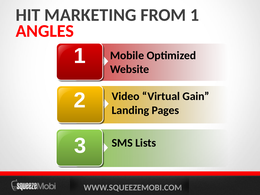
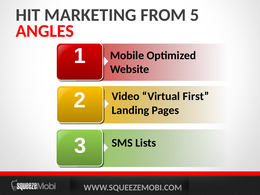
FROM 1: 1 -> 5 (195, 15)
Gain: Gain -> First (196, 96)
